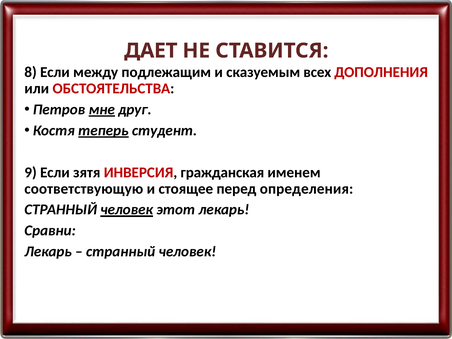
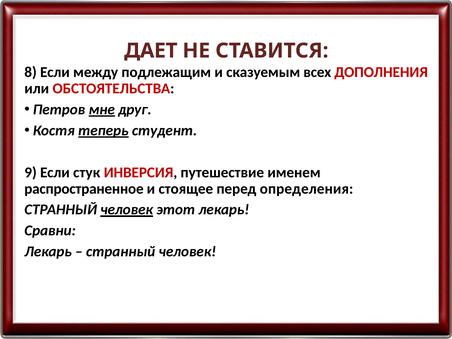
зятя: зятя -> стук (87, 172)
гражданская: гражданская -> путешествие (222, 172)
соответствующую: соответствующую -> распространенное (84, 189)
